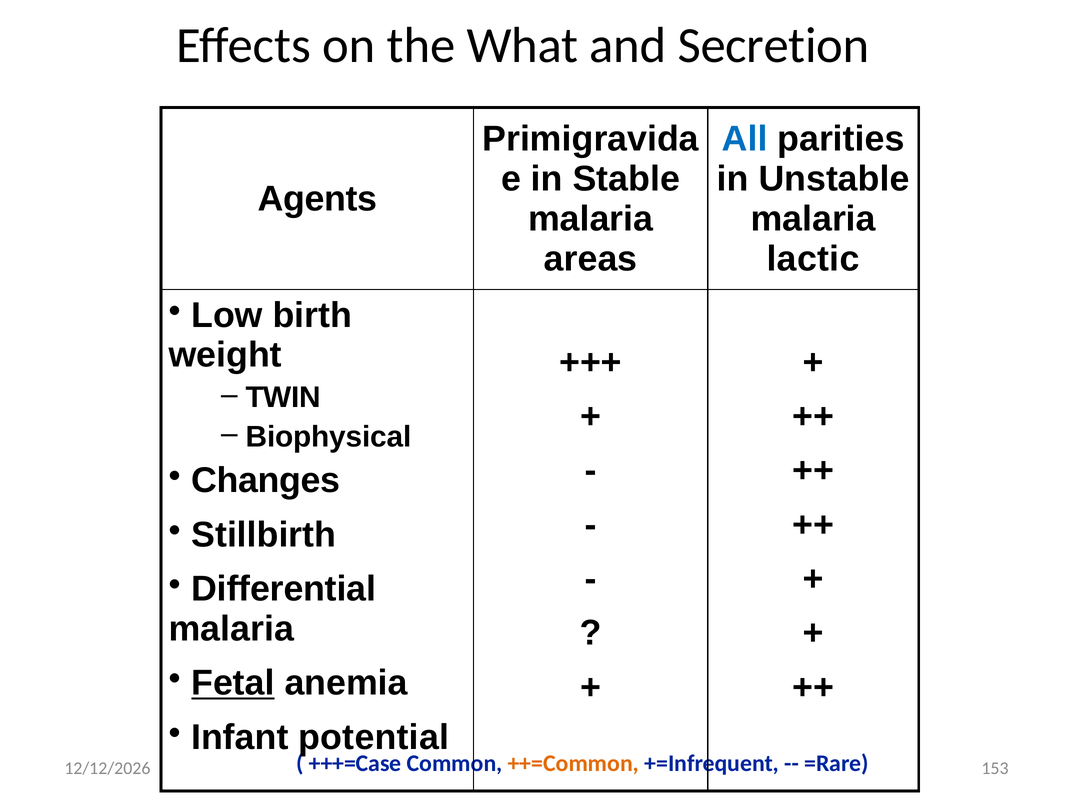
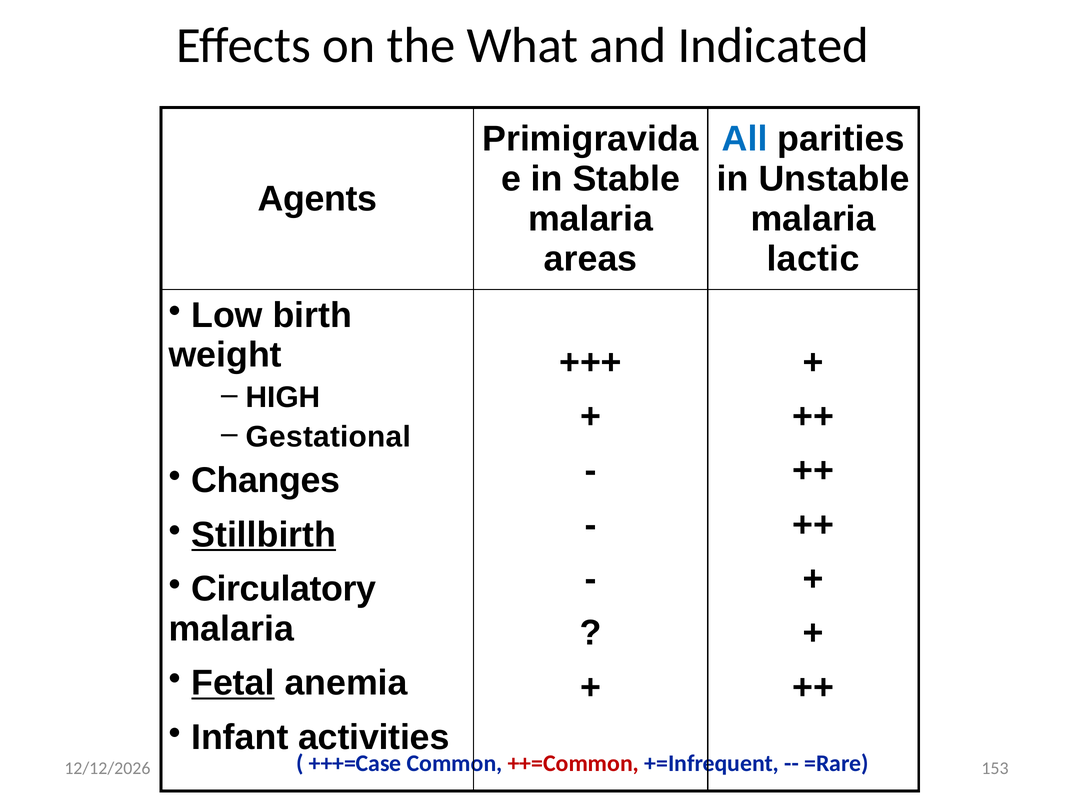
Secretion: Secretion -> Indicated (773, 46)
TWIN: TWIN -> HIGH (283, 397)
Biophysical: Biophysical -> Gestational (328, 437)
Stillbirth underline: none -> present (264, 535)
Differential: Differential -> Circulatory (284, 589)
potential: potential -> activities (374, 737)
++=Common colour: orange -> red (573, 763)
